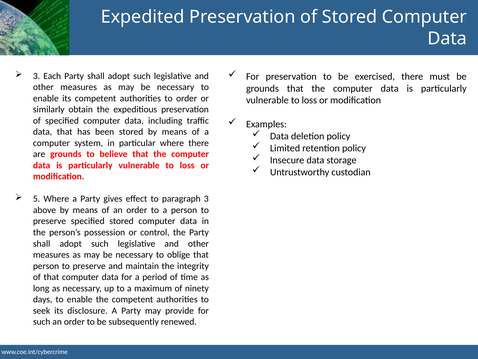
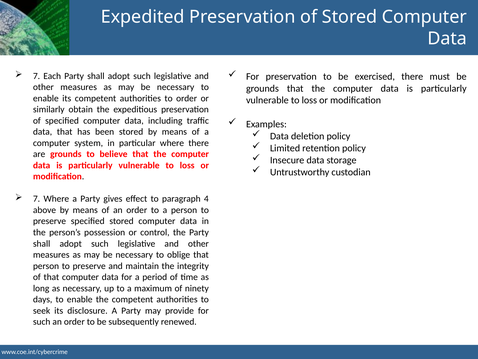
3: 3 -> 7 (37, 76)
5: 5 -> 7 (37, 199)
paragraph 3: 3 -> 4 (206, 199)
